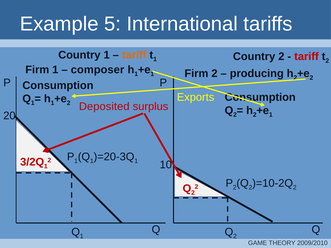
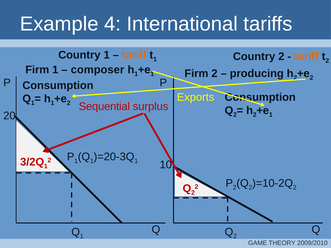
5: 5 -> 4 (113, 24)
tariff colour: red -> orange (306, 56)
Deposited: Deposited -> Sequential (104, 107)
